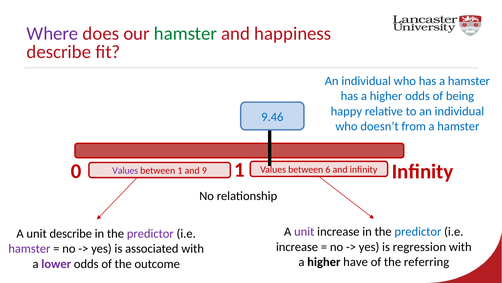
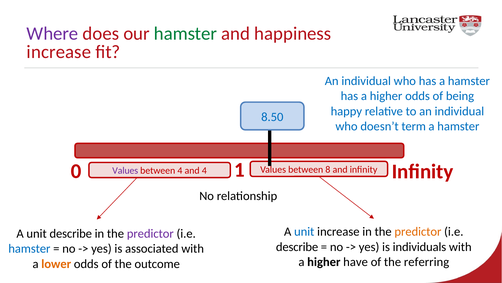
describe: describe -> increase (59, 52)
9.46: 9.46 -> 8.50 (272, 117)
from: from -> term (414, 126)
6: 6 -> 8 (328, 169)
between 1: 1 -> 4 (180, 170)
and 9: 9 -> 4 (204, 170)
unit colour: purple -> blue (304, 231)
predictor colour: blue -> orange (418, 231)
increase: increase -> describe (297, 246)
regression: regression -> individuals (419, 246)
hamster colour: purple -> blue (29, 248)
lower colour: purple -> orange (56, 263)
